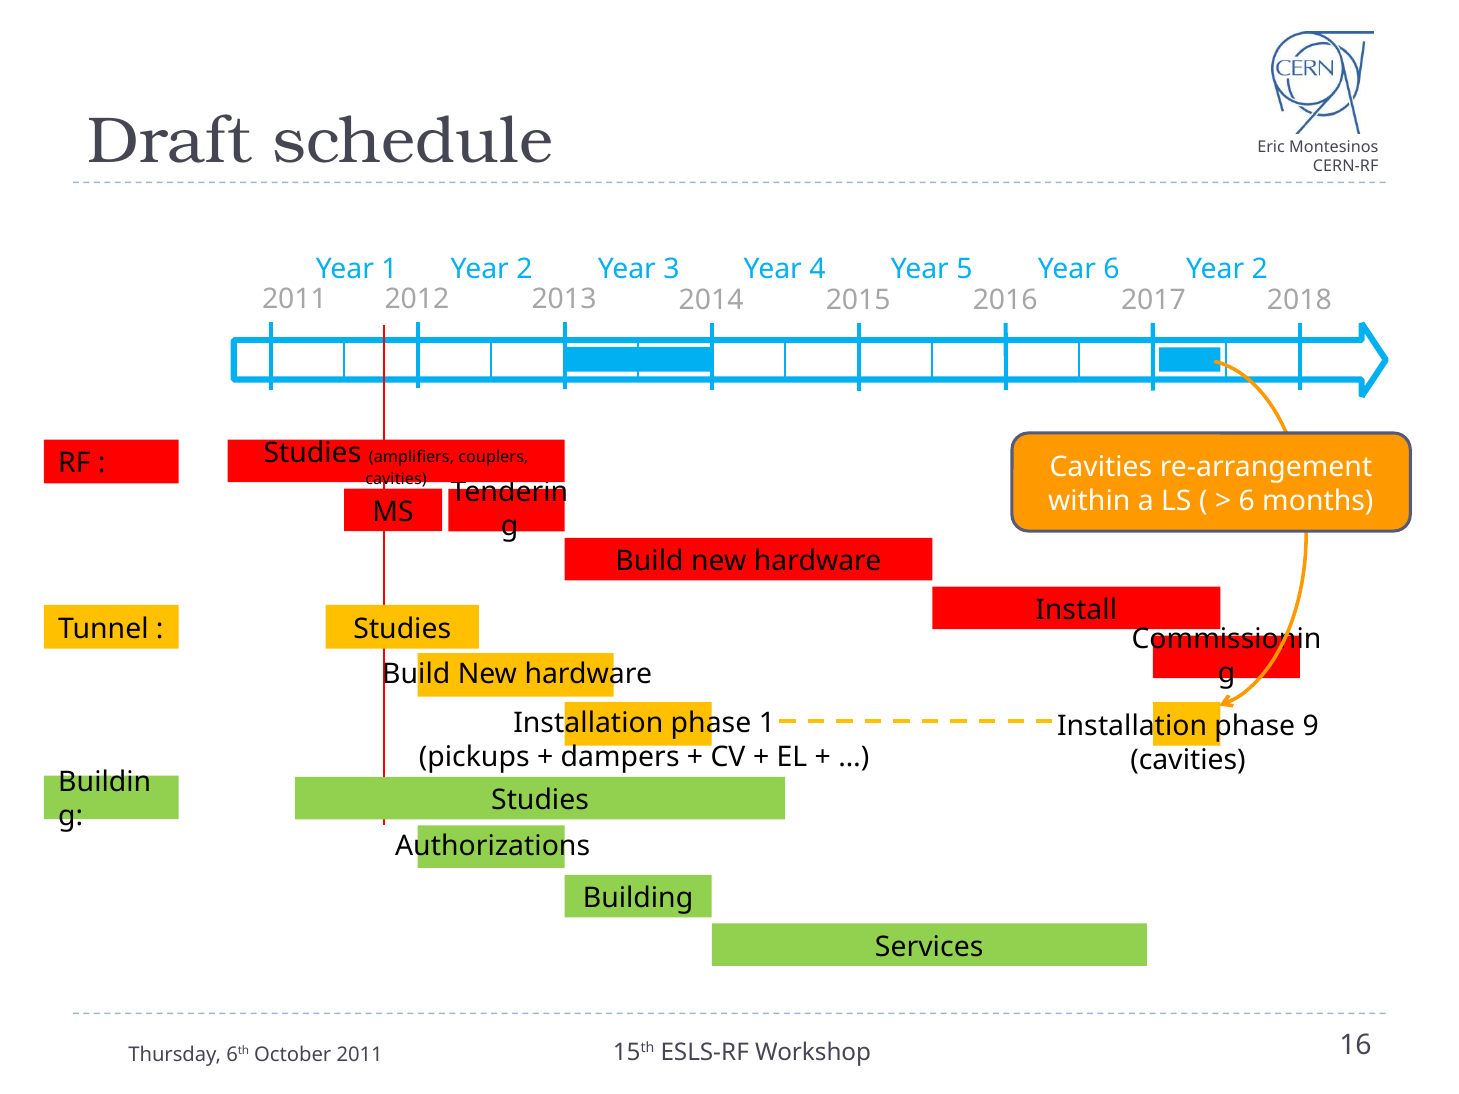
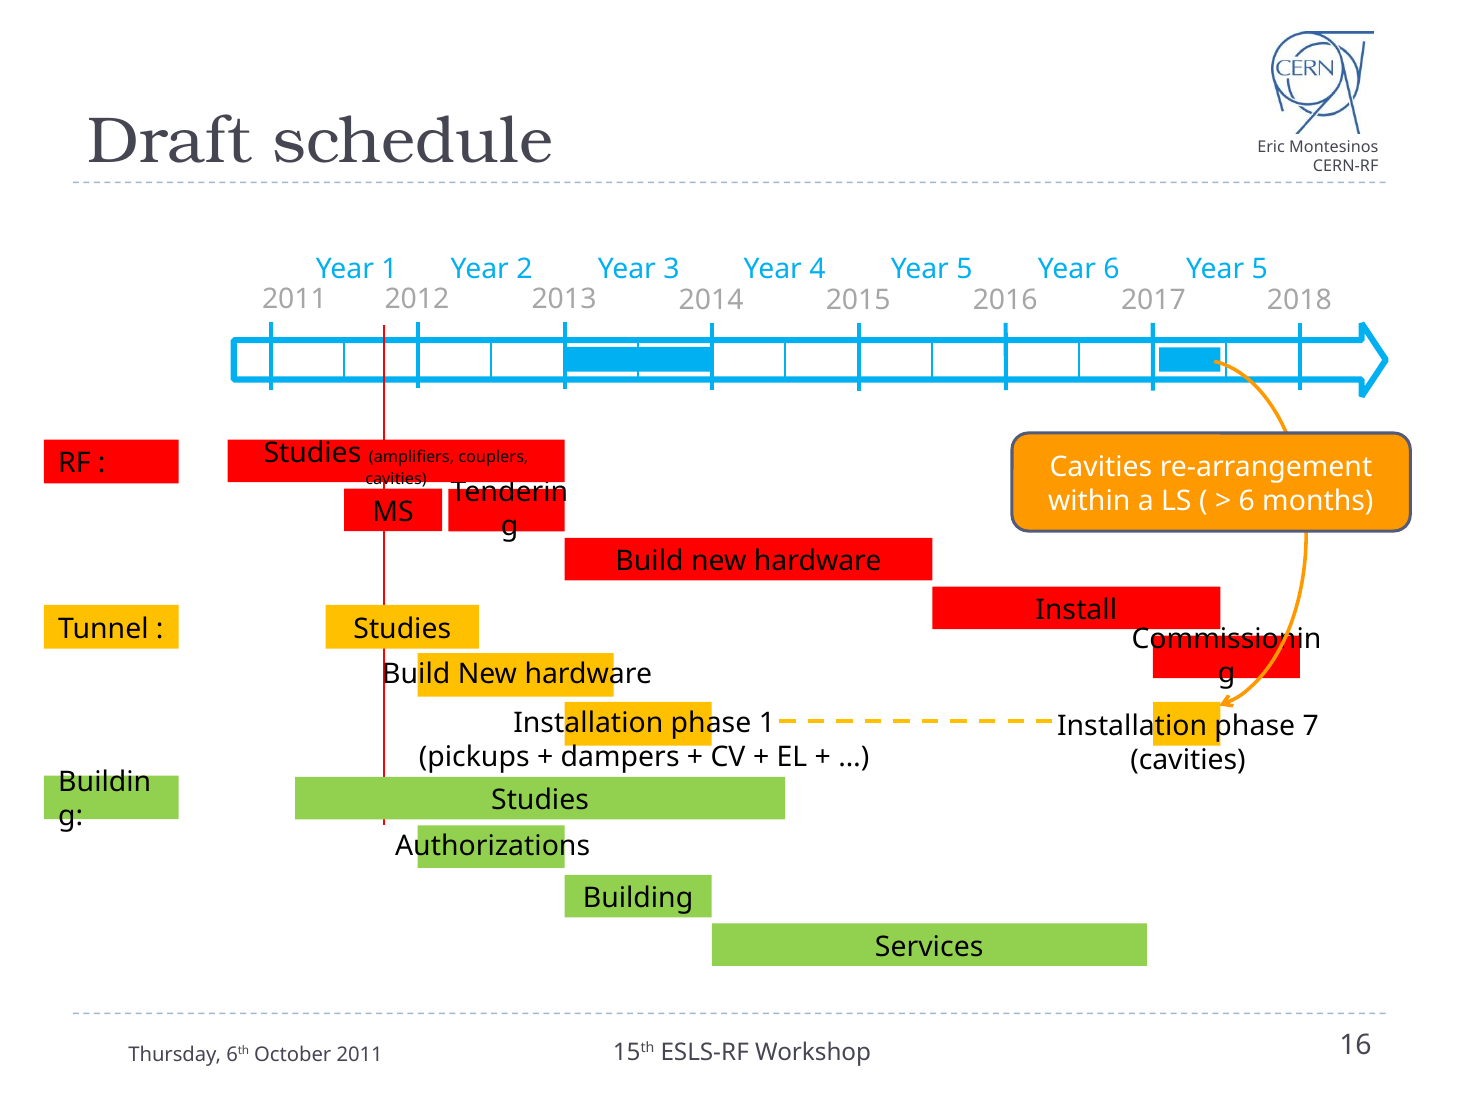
6 Year 2: 2 -> 5 (1260, 269)
9: 9 -> 7 (1311, 726)
